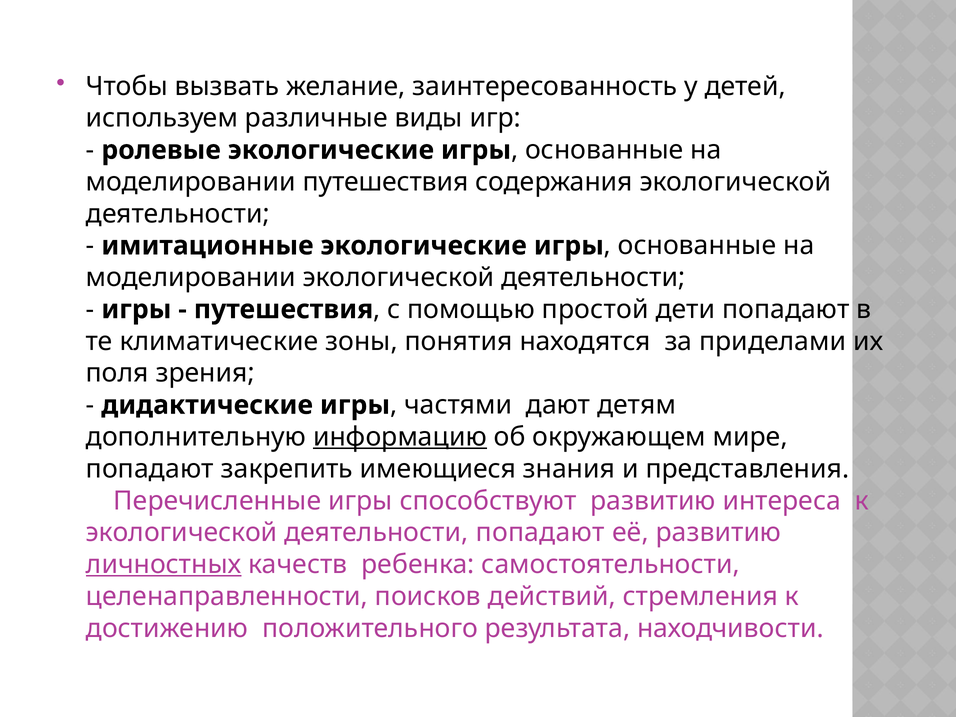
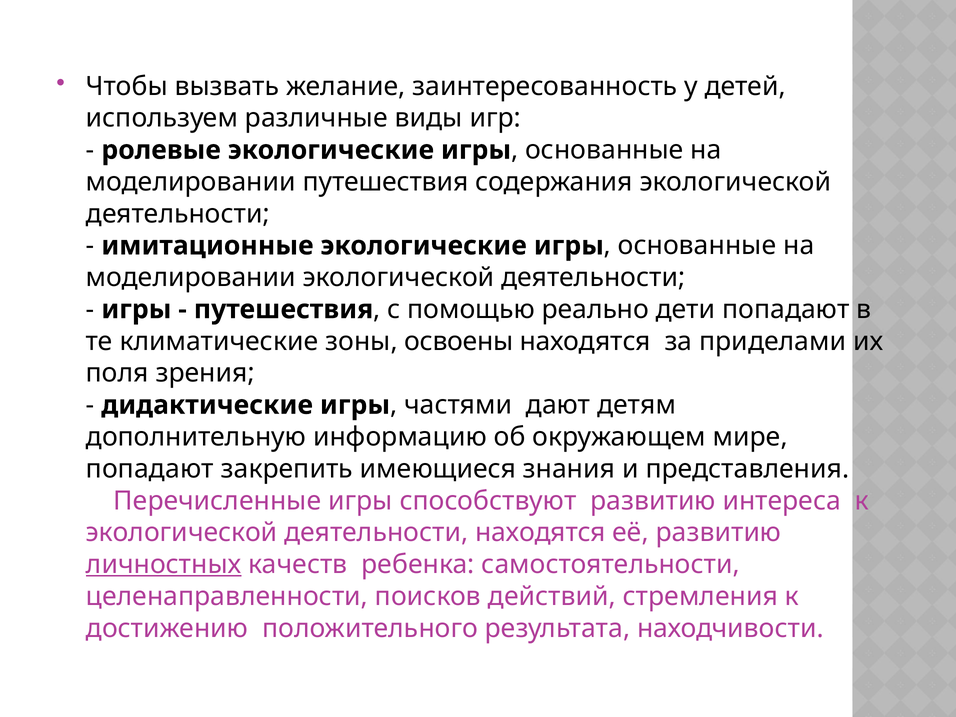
простой: простой -> реально (595, 309)
понятия: понятия -> освоены (459, 341)
информацию underline: present -> none (400, 437)
деятельности попадают: попадают -> находятся (540, 533)
